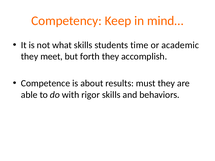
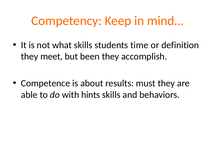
academic: academic -> definition (180, 45)
forth: forth -> been (90, 57)
rigor: rigor -> hints (91, 95)
